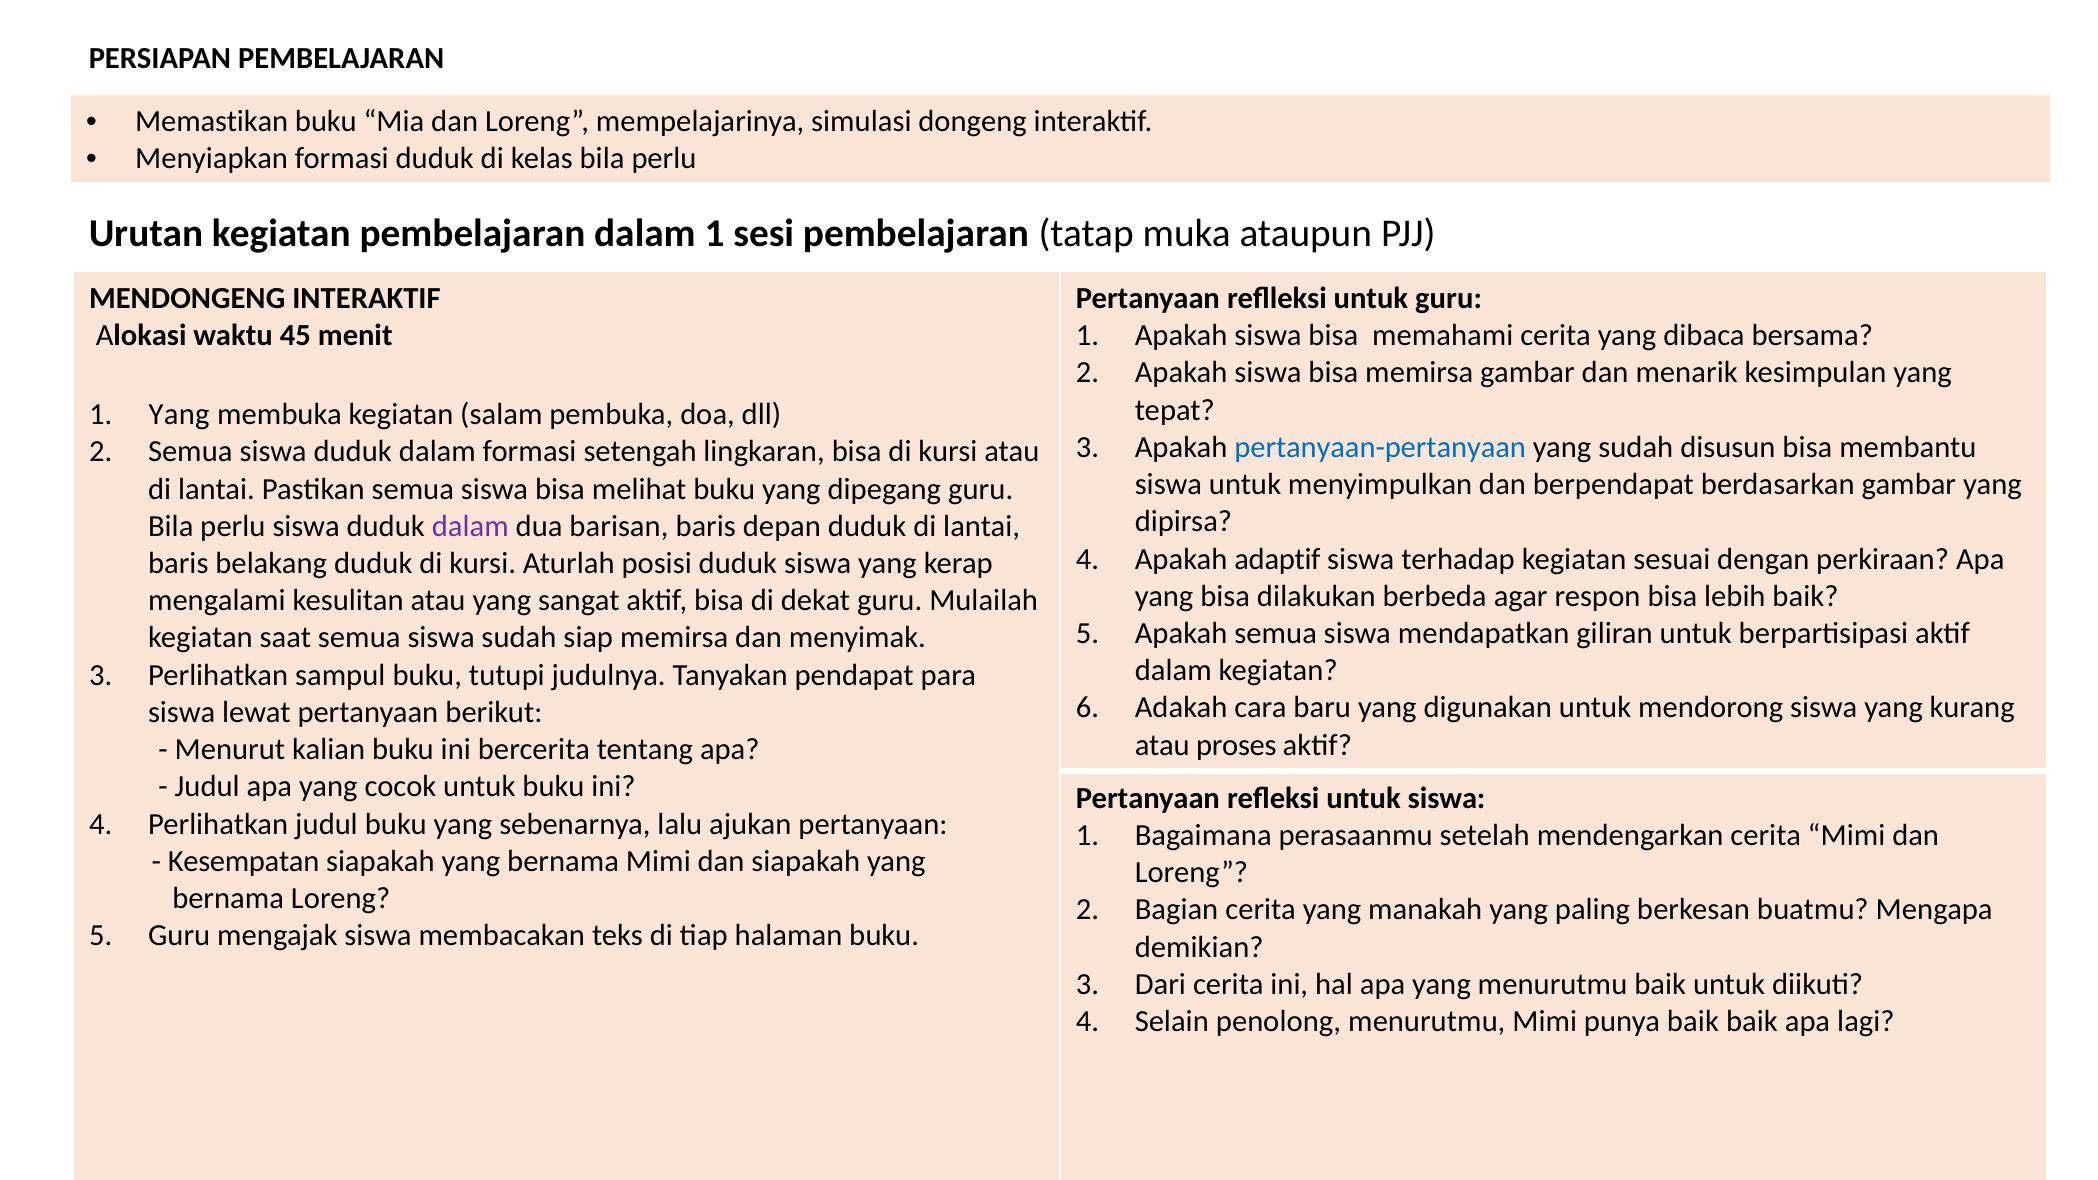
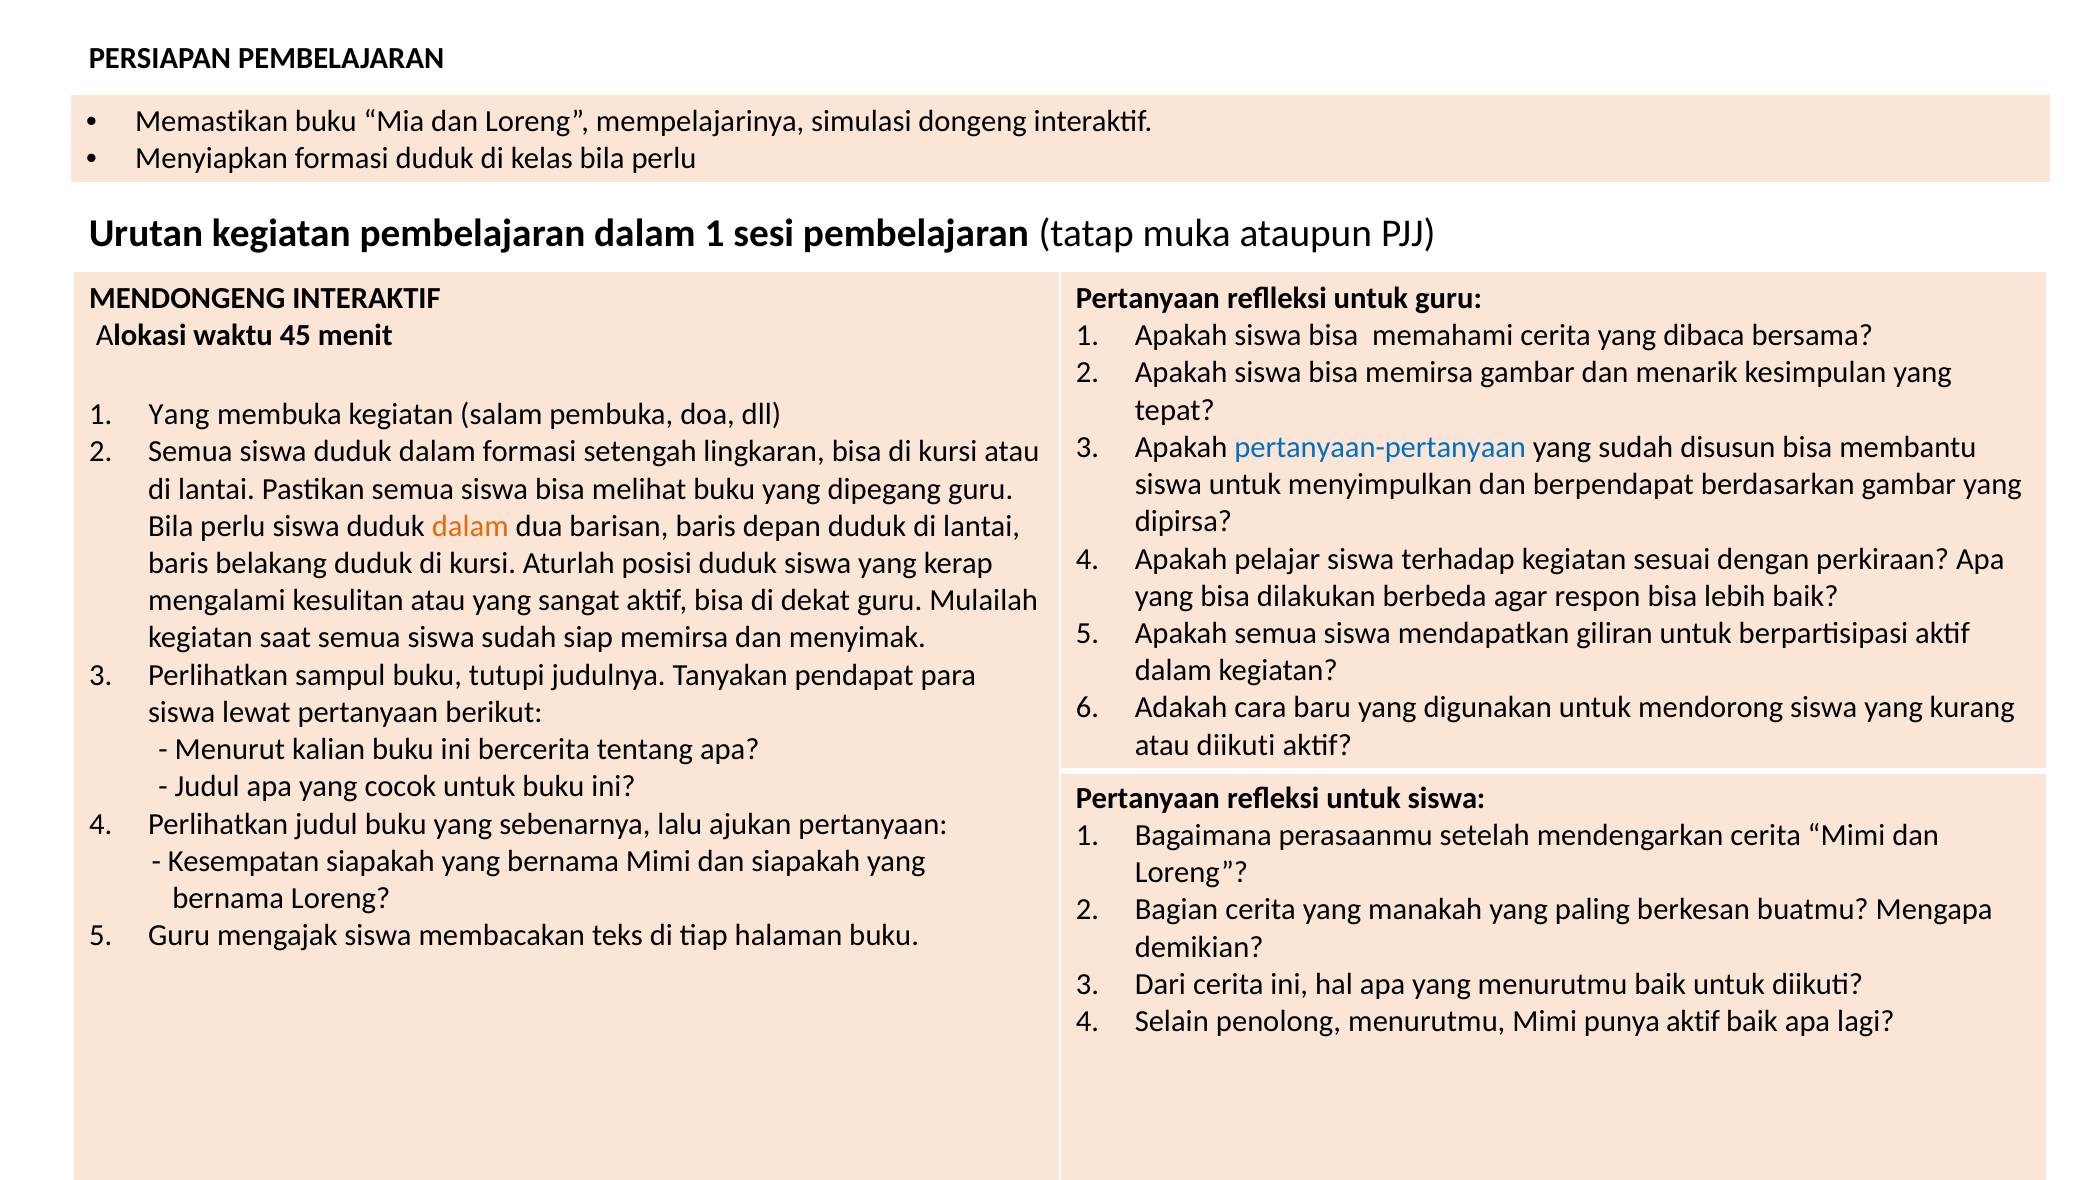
dalam colour: purple -> orange (470, 526)
adaptif: adaptif -> pelajar (1277, 559)
atau proses: proses -> diikuti (1236, 745)
punya baik: baik -> aktif (1693, 1022)
